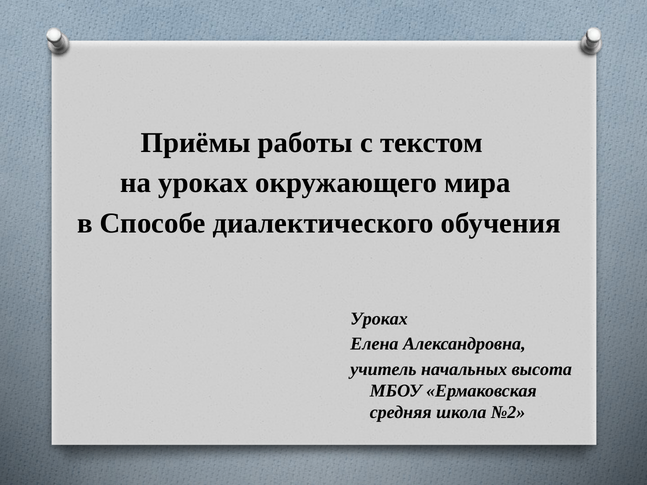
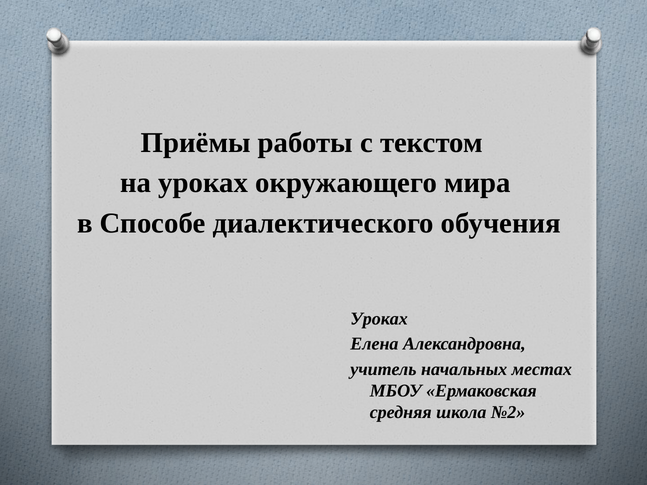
высота: высота -> местах (542, 369)
